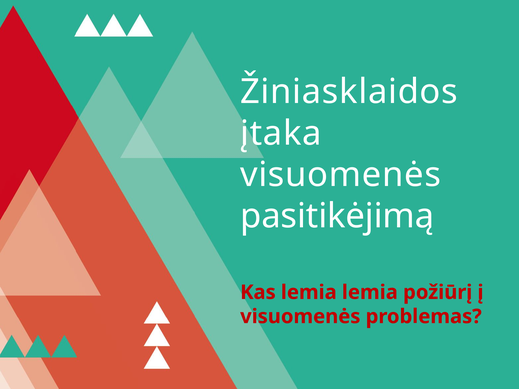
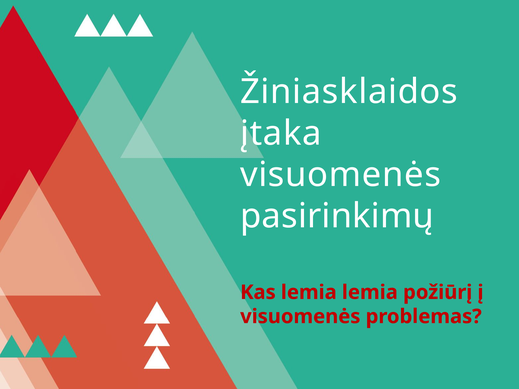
pasitikėjimą: pasitikėjimą -> pasirinkimų (337, 216)
